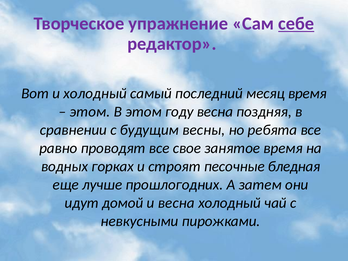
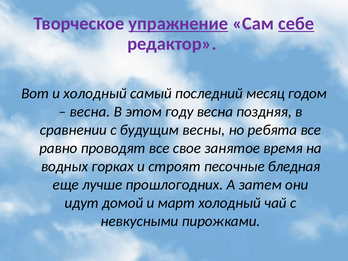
упражнение underline: none -> present (178, 24)
месяц время: время -> годом (307, 93)
этом: этом -> весна (90, 112)
и весна: весна -> март (176, 203)
